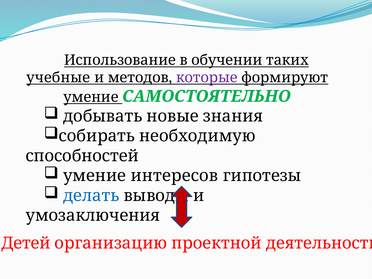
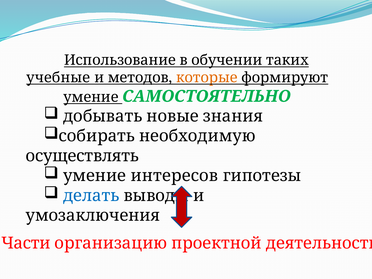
которые colour: purple -> orange (207, 78)
способностей: способностей -> осуществлять (82, 156)
Детей: Детей -> Части (26, 243)
